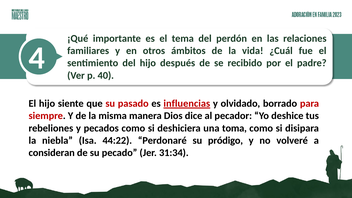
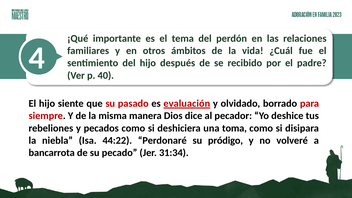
influencias: influencias -> evaluación (187, 103)
consideran: consideran -> bancarrota (52, 153)
